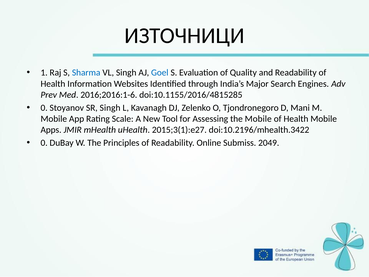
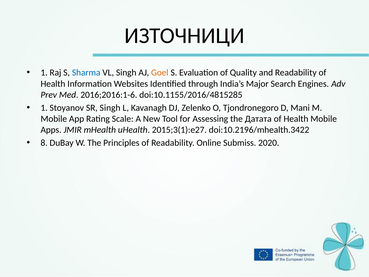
Goel colour: blue -> orange (160, 73)
0: 0 -> 1 (44, 108)
the Mobile: Mobile -> Датата (258, 119)
0: 0 -> 8 (44, 143)
2049: 2049 -> 2020 (269, 143)
